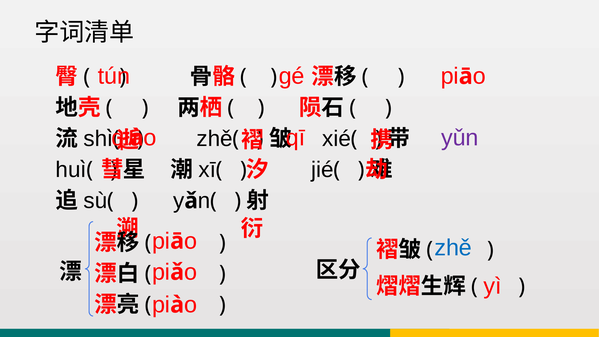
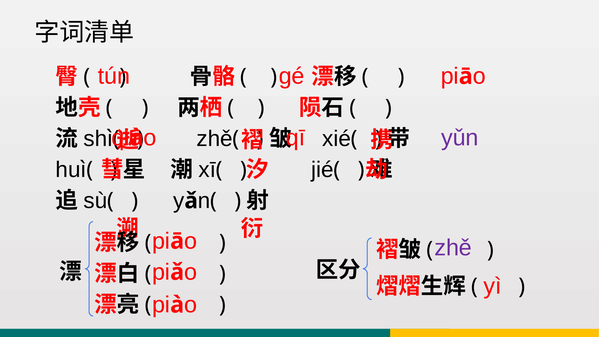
zhě colour: blue -> purple (453, 248)
